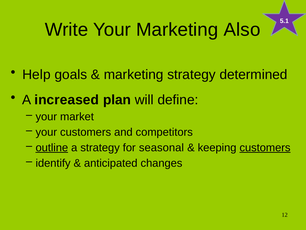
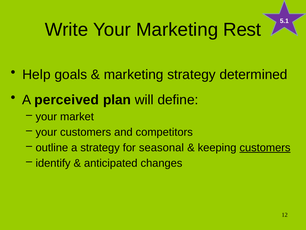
Also: Also -> Rest (242, 30)
increased: increased -> perceived (67, 100)
outline underline: present -> none (52, 147)
